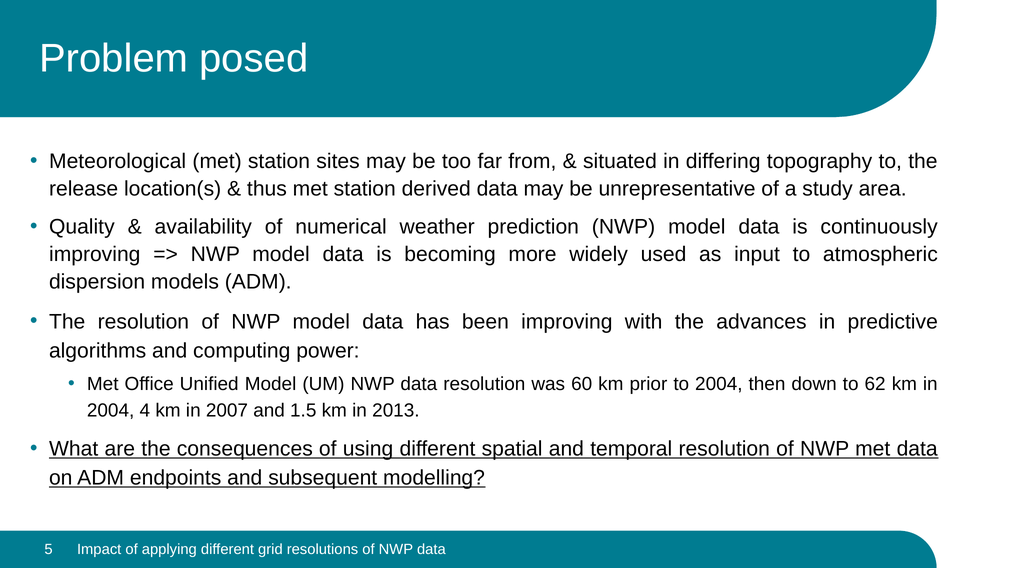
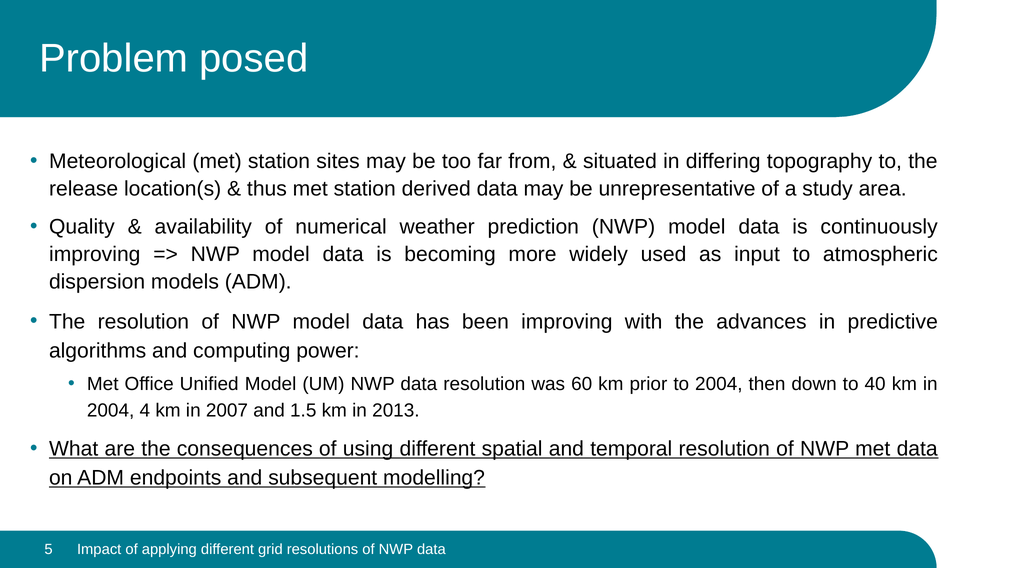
62: 62 -> 40 (875, 385)
